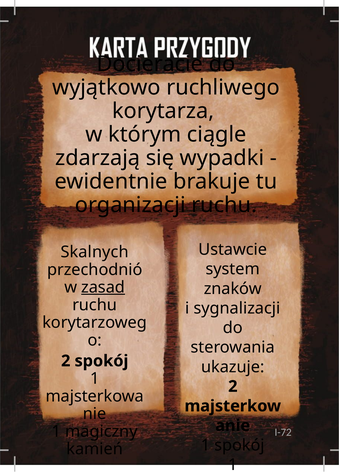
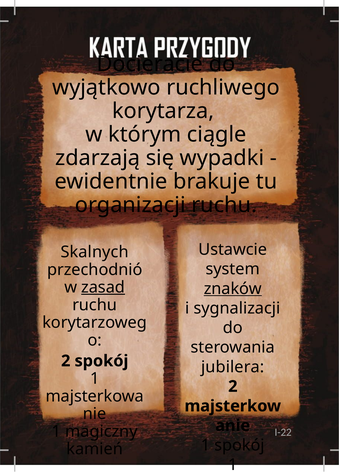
znaków underline: none -> present (233, 289)
ukazuje: ukazuje -> jubilera (233, 367)
I-72: I-72 -> I-22 (283, 432)
